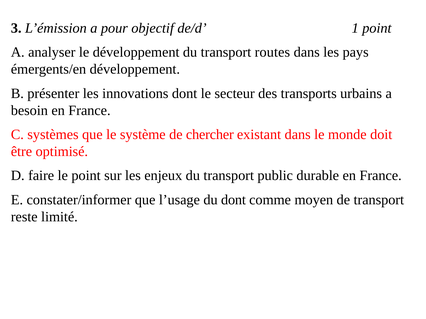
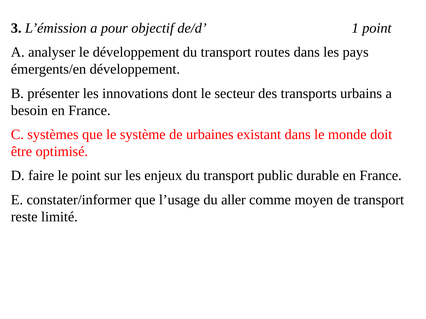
chercher: chercher -> urbaines (210, 135)
du dont: dont -> aller (233, 200)
